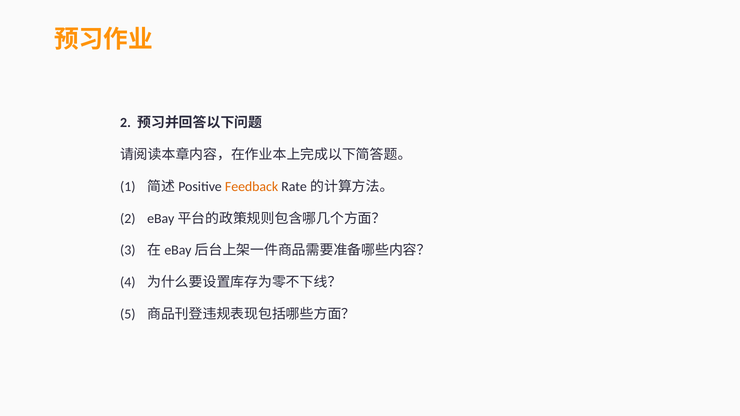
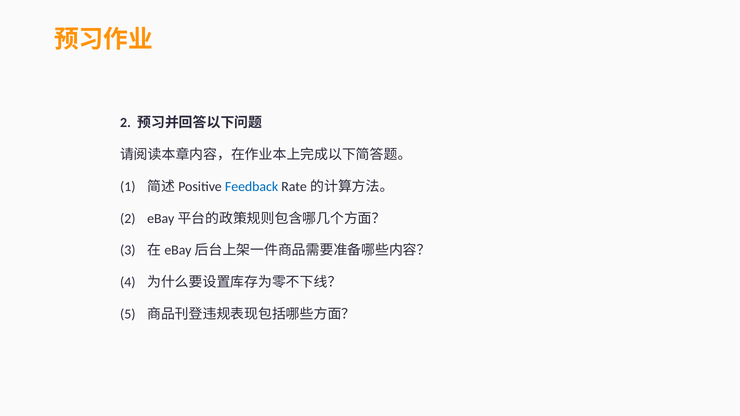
Feedback colour: orange -> blue (252, 187)
